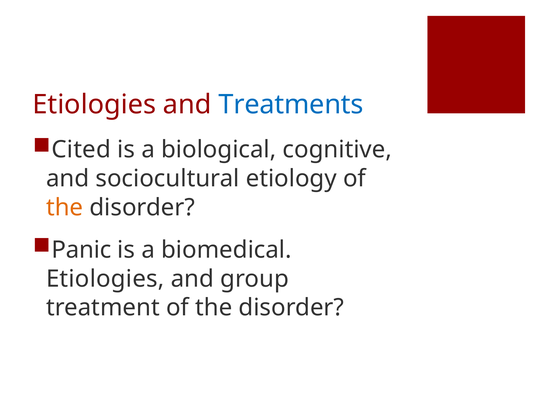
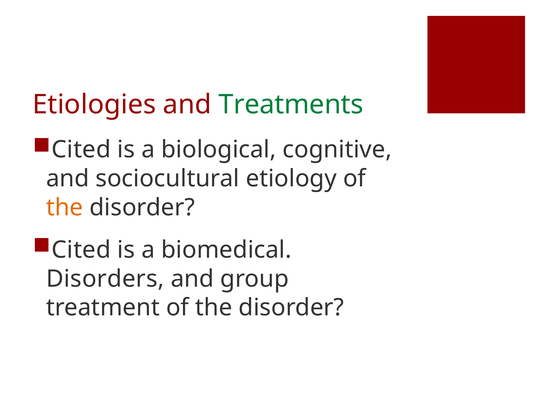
Treatments colour: blue -> green (291, 105)
Panic: Panic -> Cited (81, 250)
Etiologies: Etiologies -> Disorders (105, 279)
